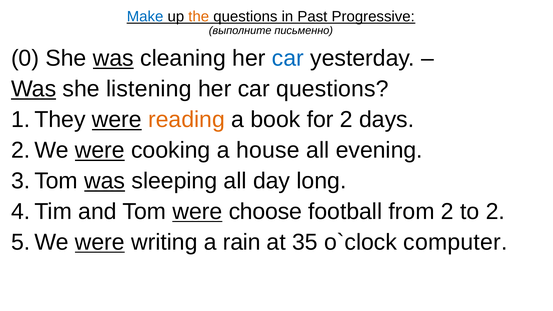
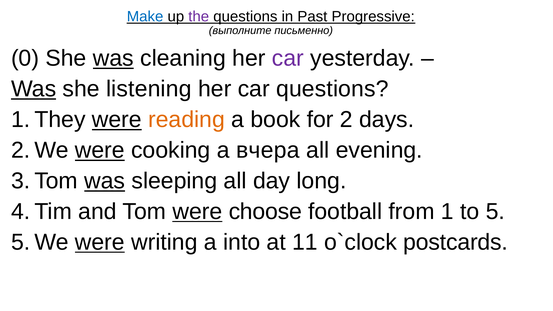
the colour: orange -> purple (199, 17)
car colour: blue -> purple (288, 58)
house: house -> вчера (268, 150)
from 2: 2 -> 1 (447, 212)
to 2: 2 -> 5 (495, 212)
rain: rain -> into (242, 242)
35: 35 -> 11 (305, 242)
computer: computer -> postcards (456, 242)
